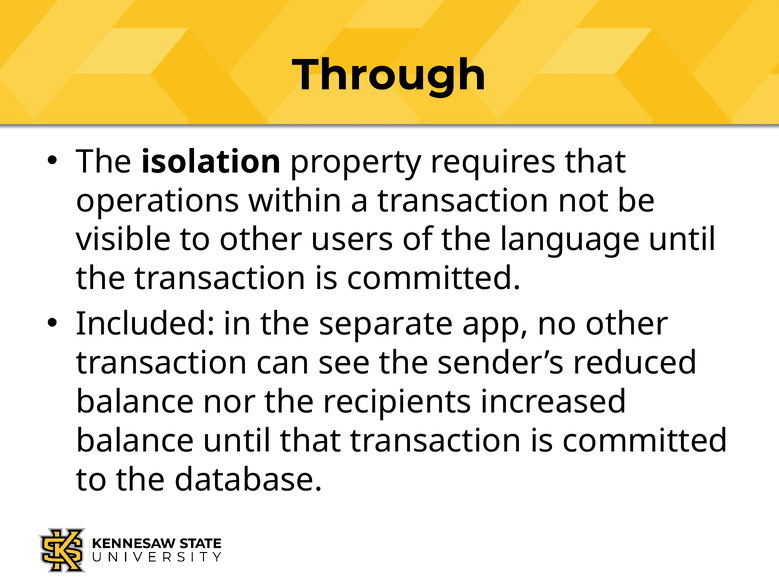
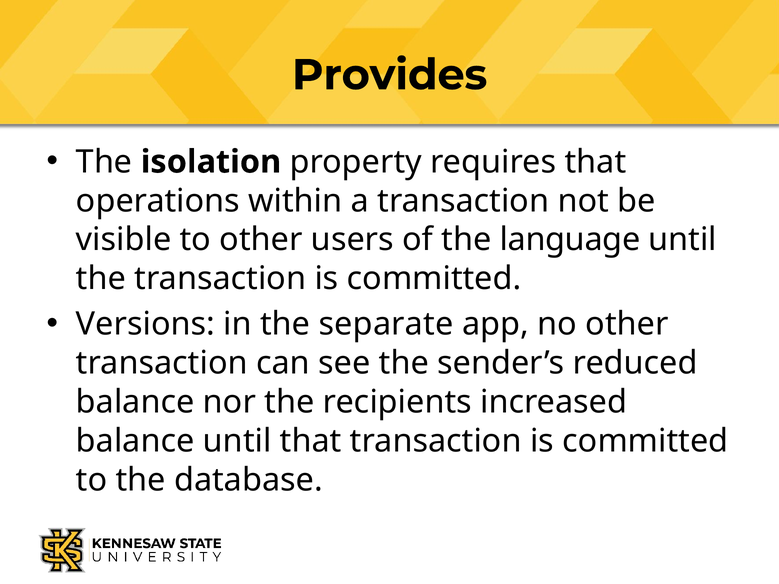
Through: Through -> Provides (390, 75)
Included: Included -> Versions (145, 324)
